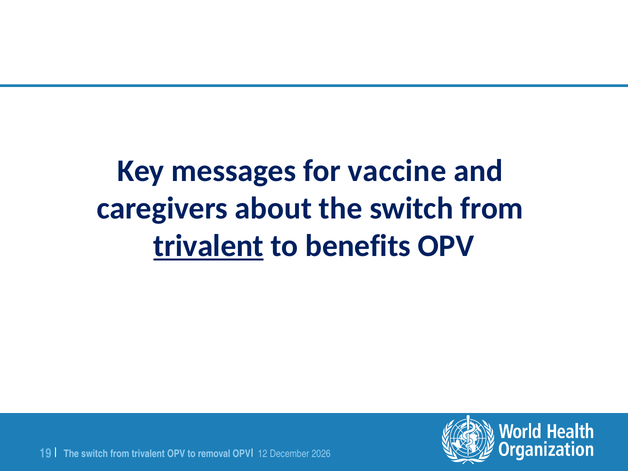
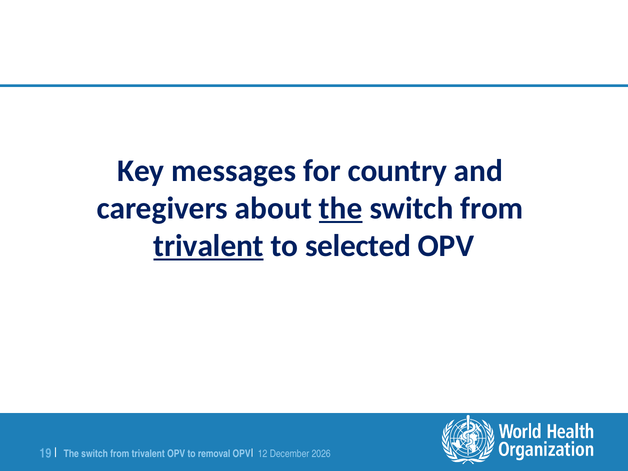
vaccine: vaccine -> country (397, 171)
the underline: none -> present (341, 208)
benefits: benefits -> selected (358, 246)
